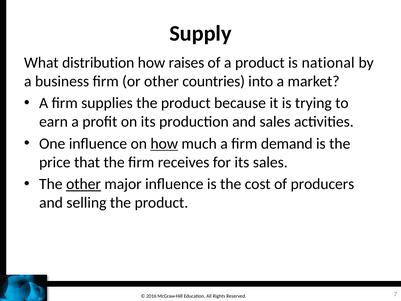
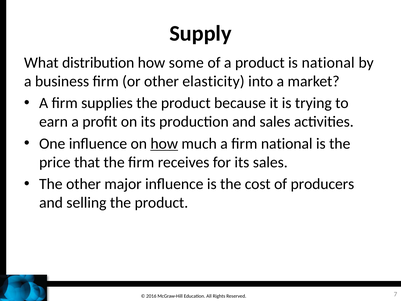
raises: raises -> some (186, 63)
countries: countries -> elasticity (213, 81)
firm demand: demand -> national (287, 144)
other underline: present -> none (83, 184)
